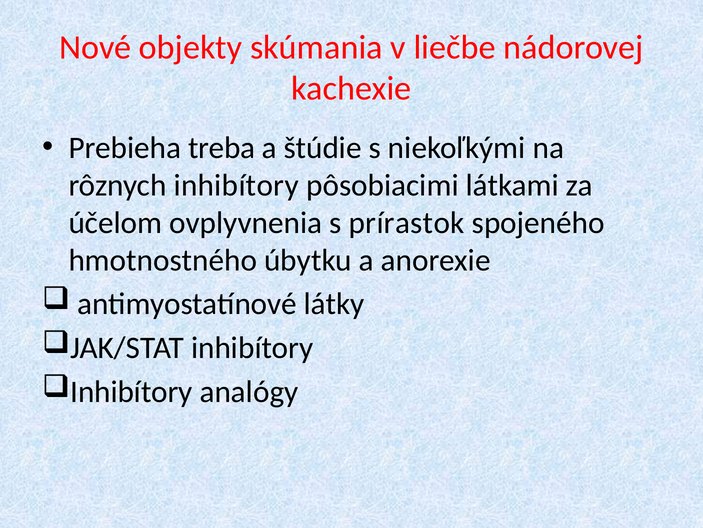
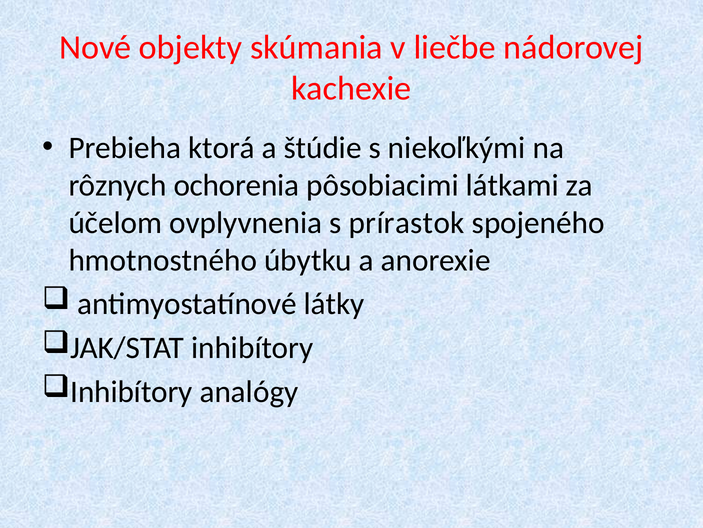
treba: treba -> ktorá (222, 147)
rôznych inhibítory: inhibítory -> ochorenia (236, 185)
